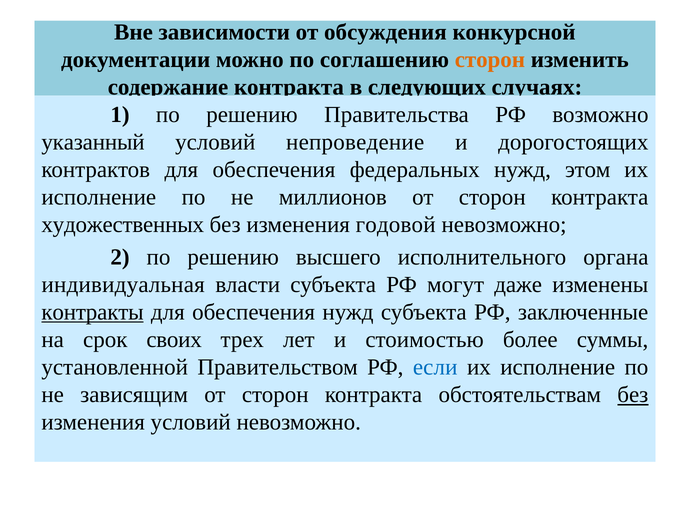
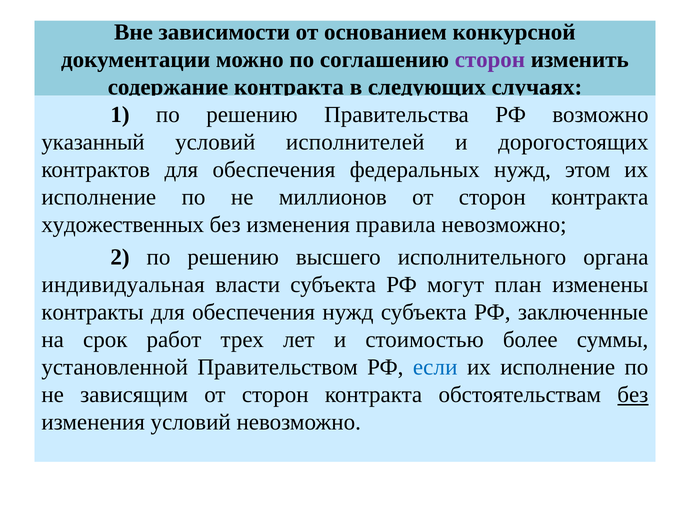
обсуждения: обсуждения -> основанием (385, 32)
сторон colour: orange -> purple (490, 60)
непроведение: непроведение -> исполнителей (355, 142)
годовой: годовой -> правила (396, 225)
даже: даже -> план (518, 285)
контракты underline: present -> none (93, 312)
своих: своих -> работ (174, 340)
